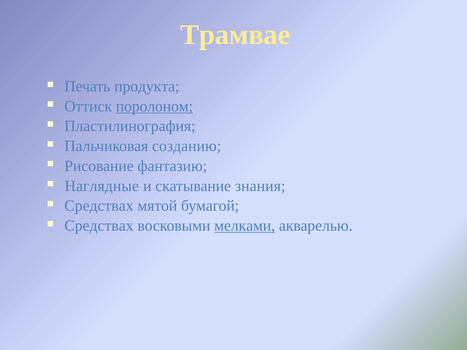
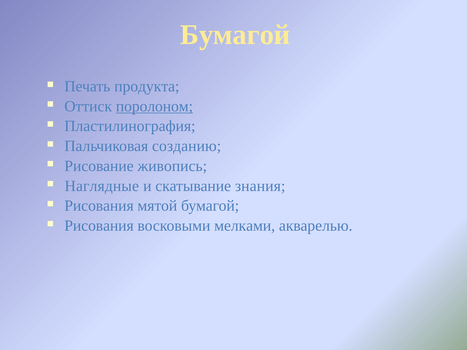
Трамвае: Трамвае -> Бумагой (235, 35)
фантазию: фантазию -> живопись (172, 166)
Средствах: Средствах -> Рисования (99, 206)
Средствах: Средствах -> Рисования (99, 226)
мелками underline: present -> none (245, 226)
